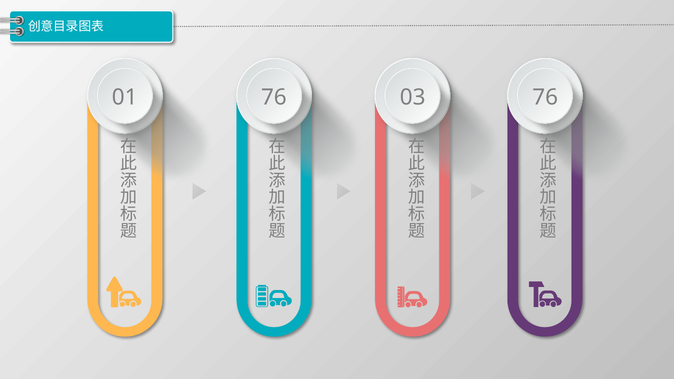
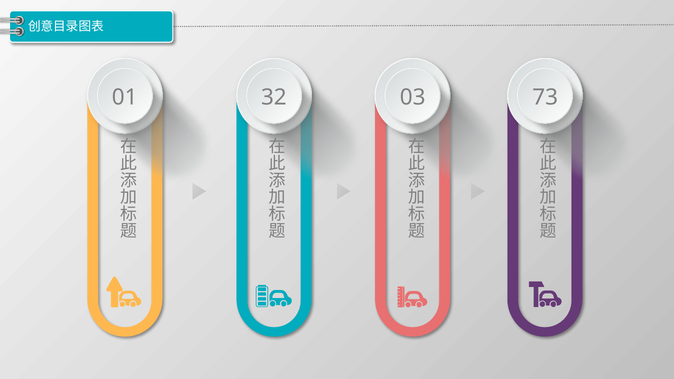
01 76: 76 -> 32 (274, 97)
03 76: 76 -> 73 (545, 97)
